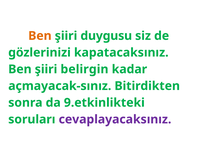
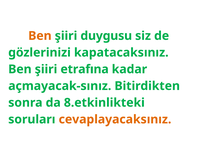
belirgin: belirgin -> etrafına (85, 69)
9.etkinlikteki: 9.etkinlikteki -> 8.etkinlikteki (104, 103)
cevaplayacaksınız colour: purple -> orange (115, 119)
